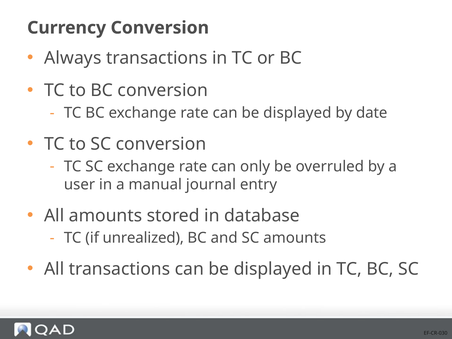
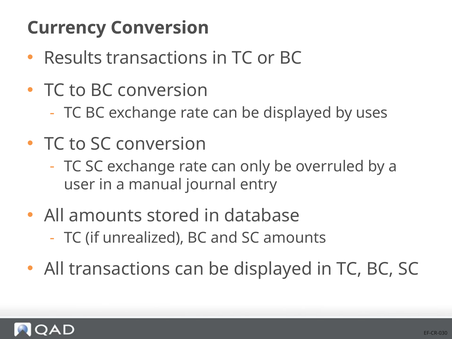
Always: Always -> Results (73, 58)
date: date -> uses (372, 113)
